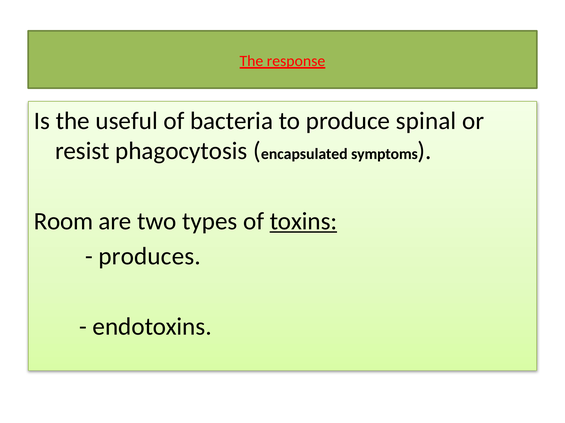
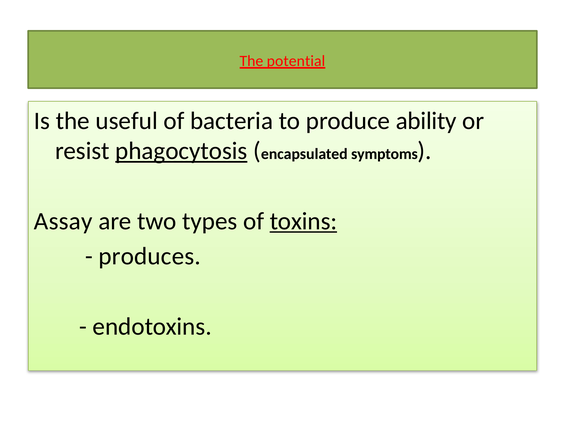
response: response -> potential (296, 61)
spinal: spinal -> ability (426, 121)
phagocytosis underline: none -> present (181, 151)
Room: Room -> Assay (63, 222)
